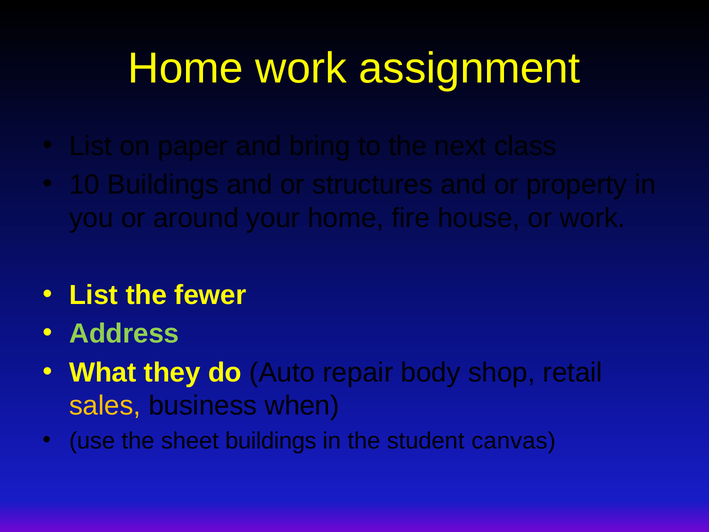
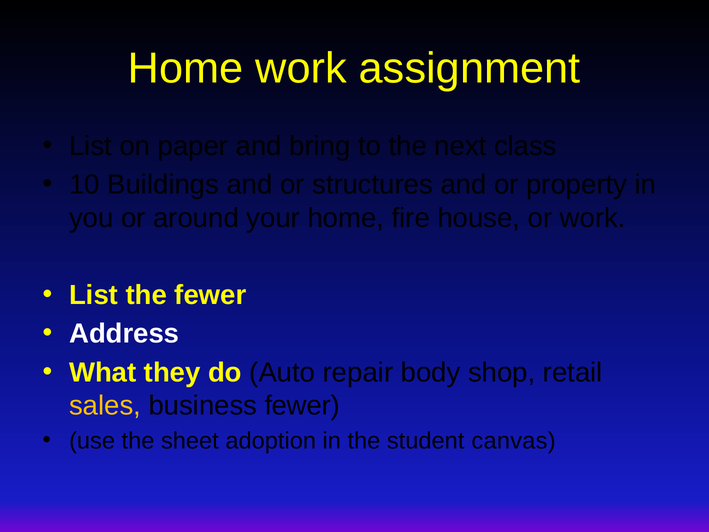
Address colour: light green -> white (124, 334)
business when: when -> fewer (302, 405)
sheet buildings: buildings -> adoption (271, 441)
